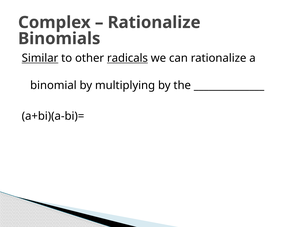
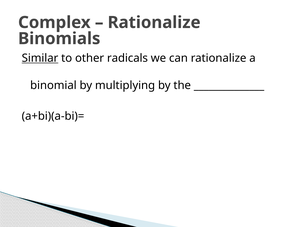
radicals underline: present -> none (127, 58)
